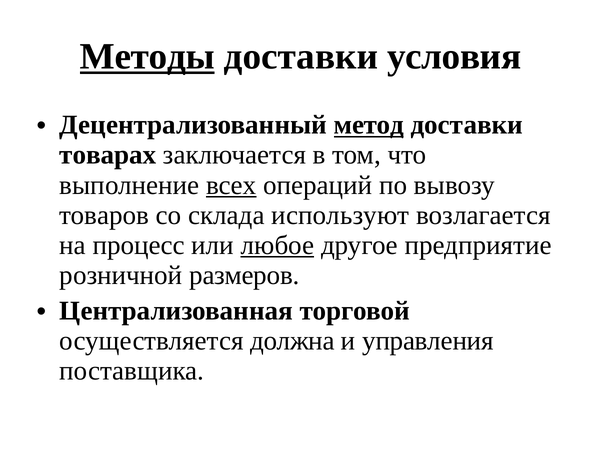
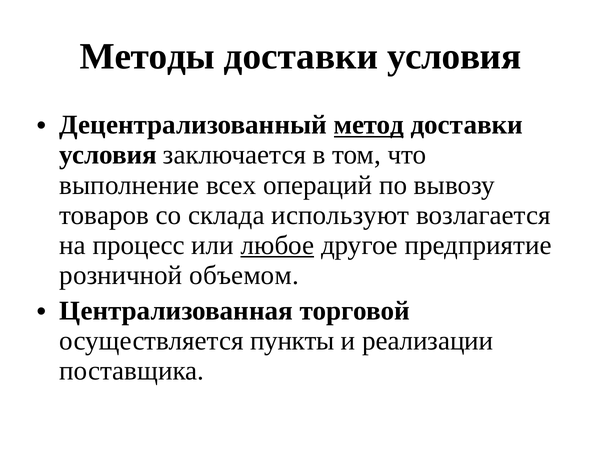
Методы underline: present -> none (147, 57)
товарах: товарах -> условия (108, 155)
всех underline: present -> none (231, 185)
размеров: размеров -> объемом (244, 276)
должна: должна -> пункты (292, 341)
управления: управления -> реализации (428, 341)
